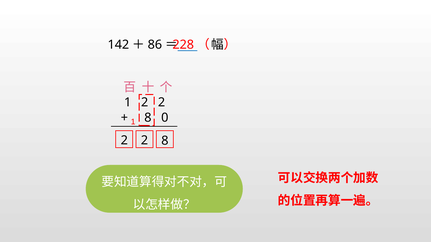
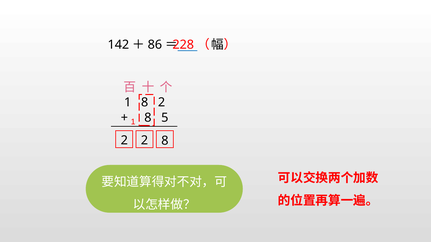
1 2: 2 -> 8 (145, 103)
0: 0 -> 5 (165, 118)
